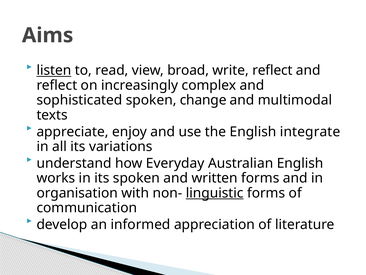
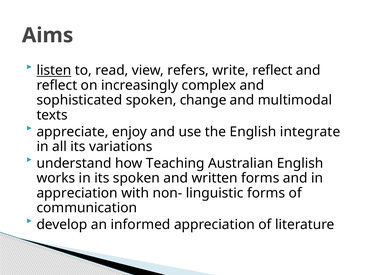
broad: broad -> refers (188, 70)
Everyday: Everyday -> Teaching (175, 163)
organisation: organisation -> appreciation (77, 193)
linguistic underline: present -> none (215, 193)
